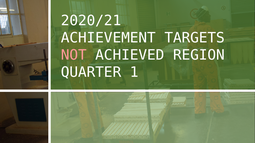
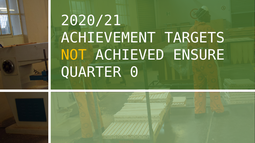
NOT colour: pink -> yellow (74, 55)
REGION: REGION -> ENSURE (199, 55)
1: 1 -> 0 (134, 72)
